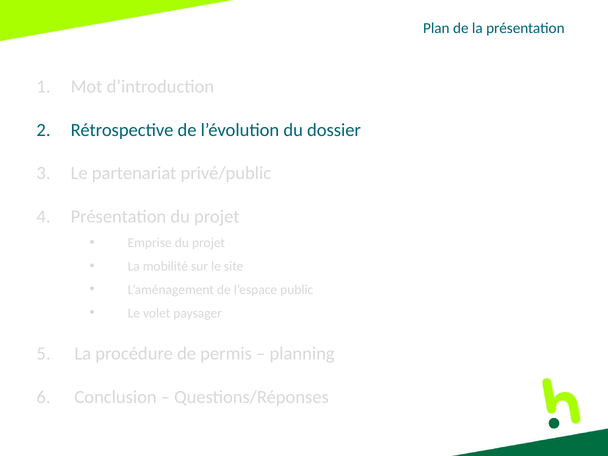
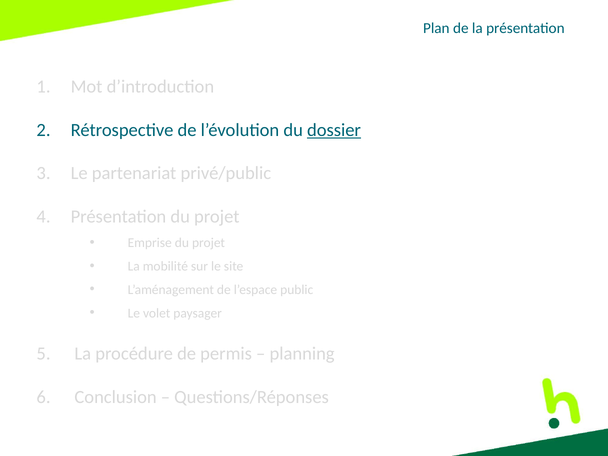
dossier underline: none -> present (334, 130)
